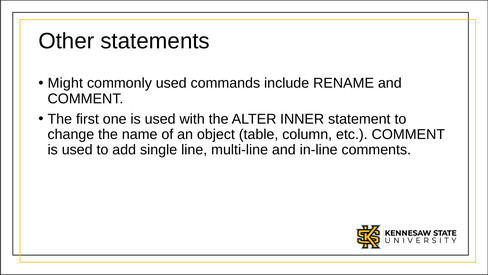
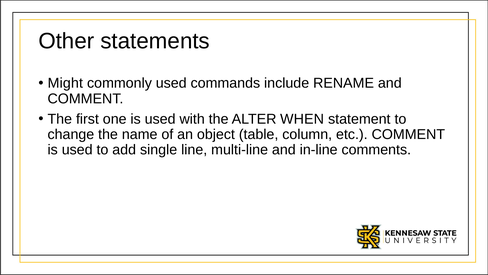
INNER: INNER -> WHEN (302, 119)
